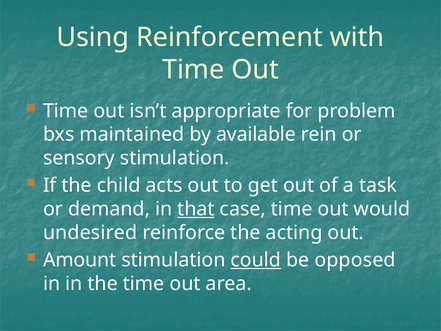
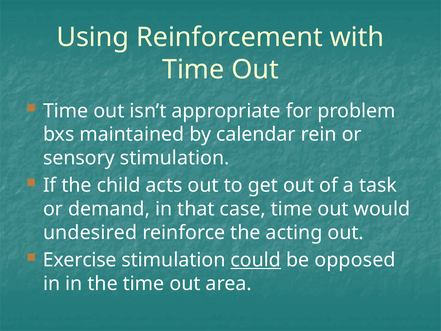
available: available -> calendar (256, 134)
that underline: present -> none (196, 209)
Amount: Amount -> Exercise (80, 260)
